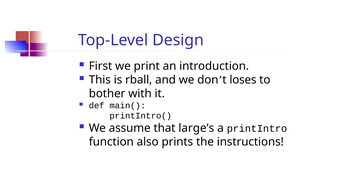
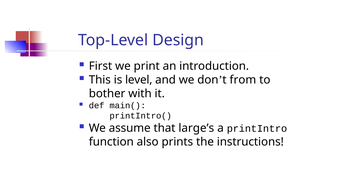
rball: rball -> level (139, 80)
loses: loses -> from (243, 80)
